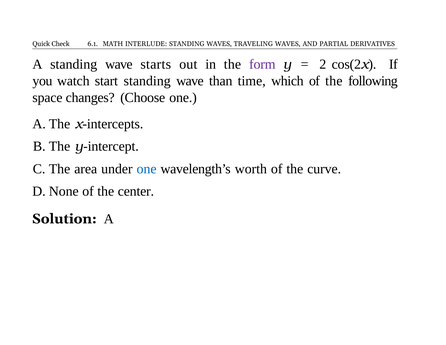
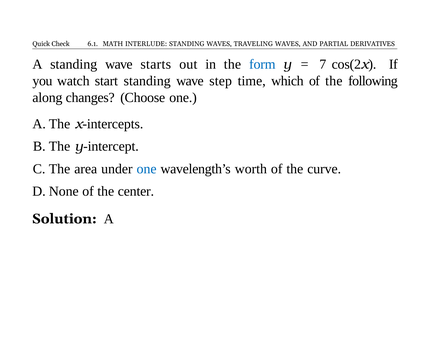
form colour: purple -> blue (262, 64)
2: 2 -> 7 (323, 64)
than: than -> step (221, 81)
space: space -> along (47, 98)
